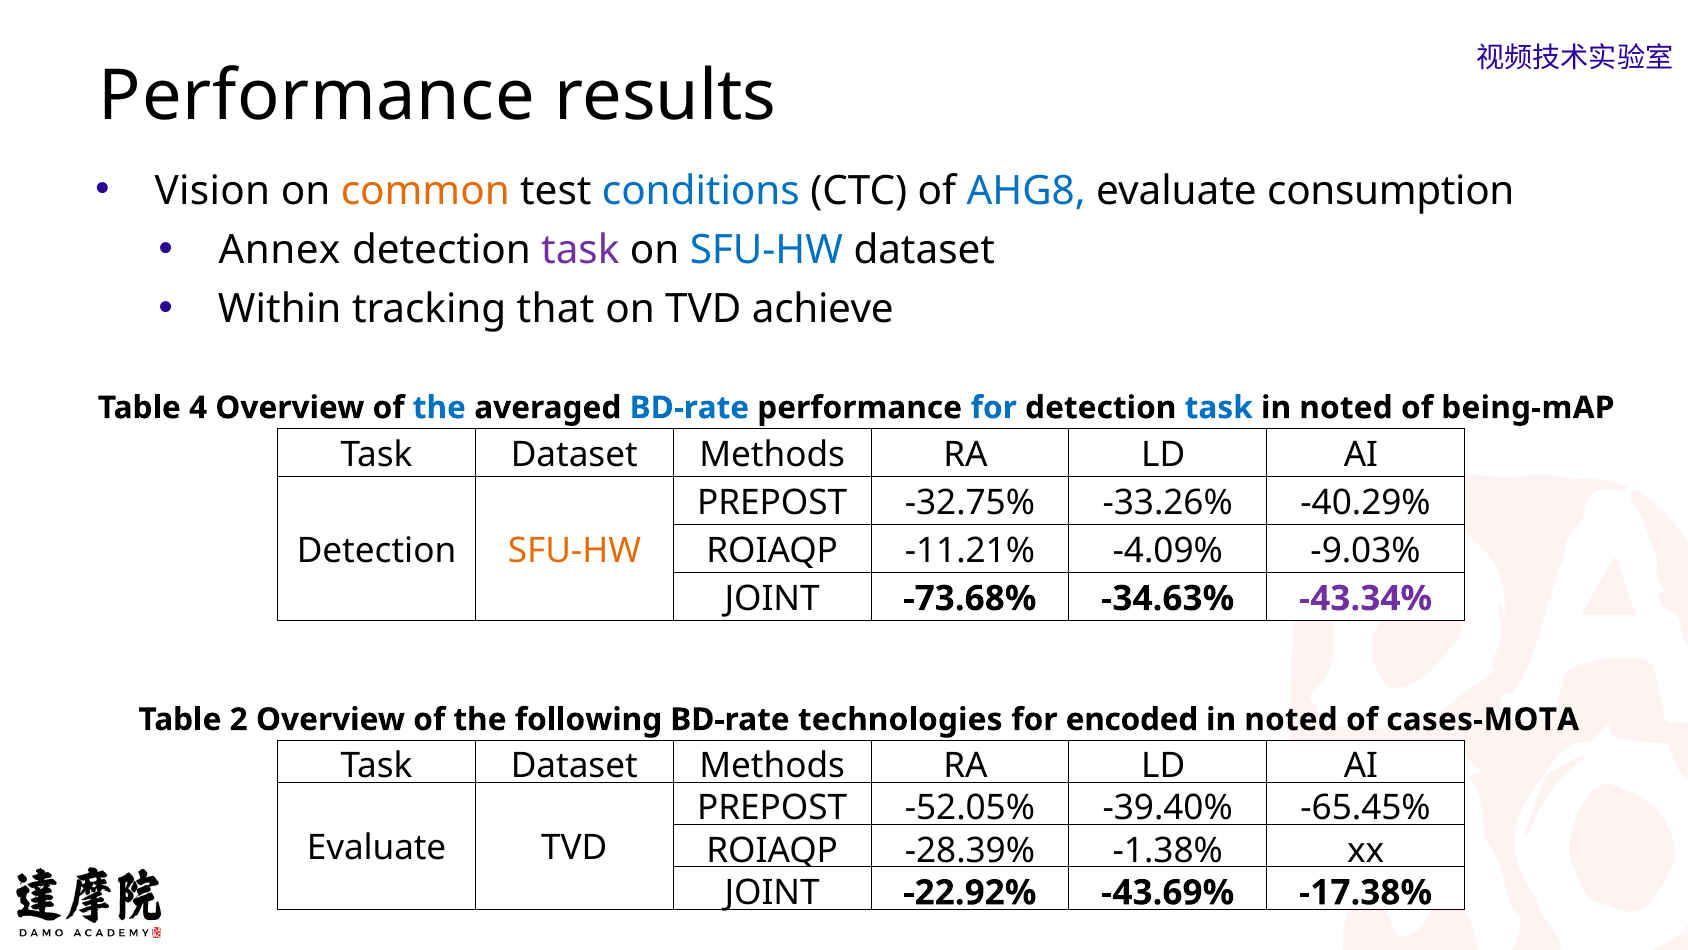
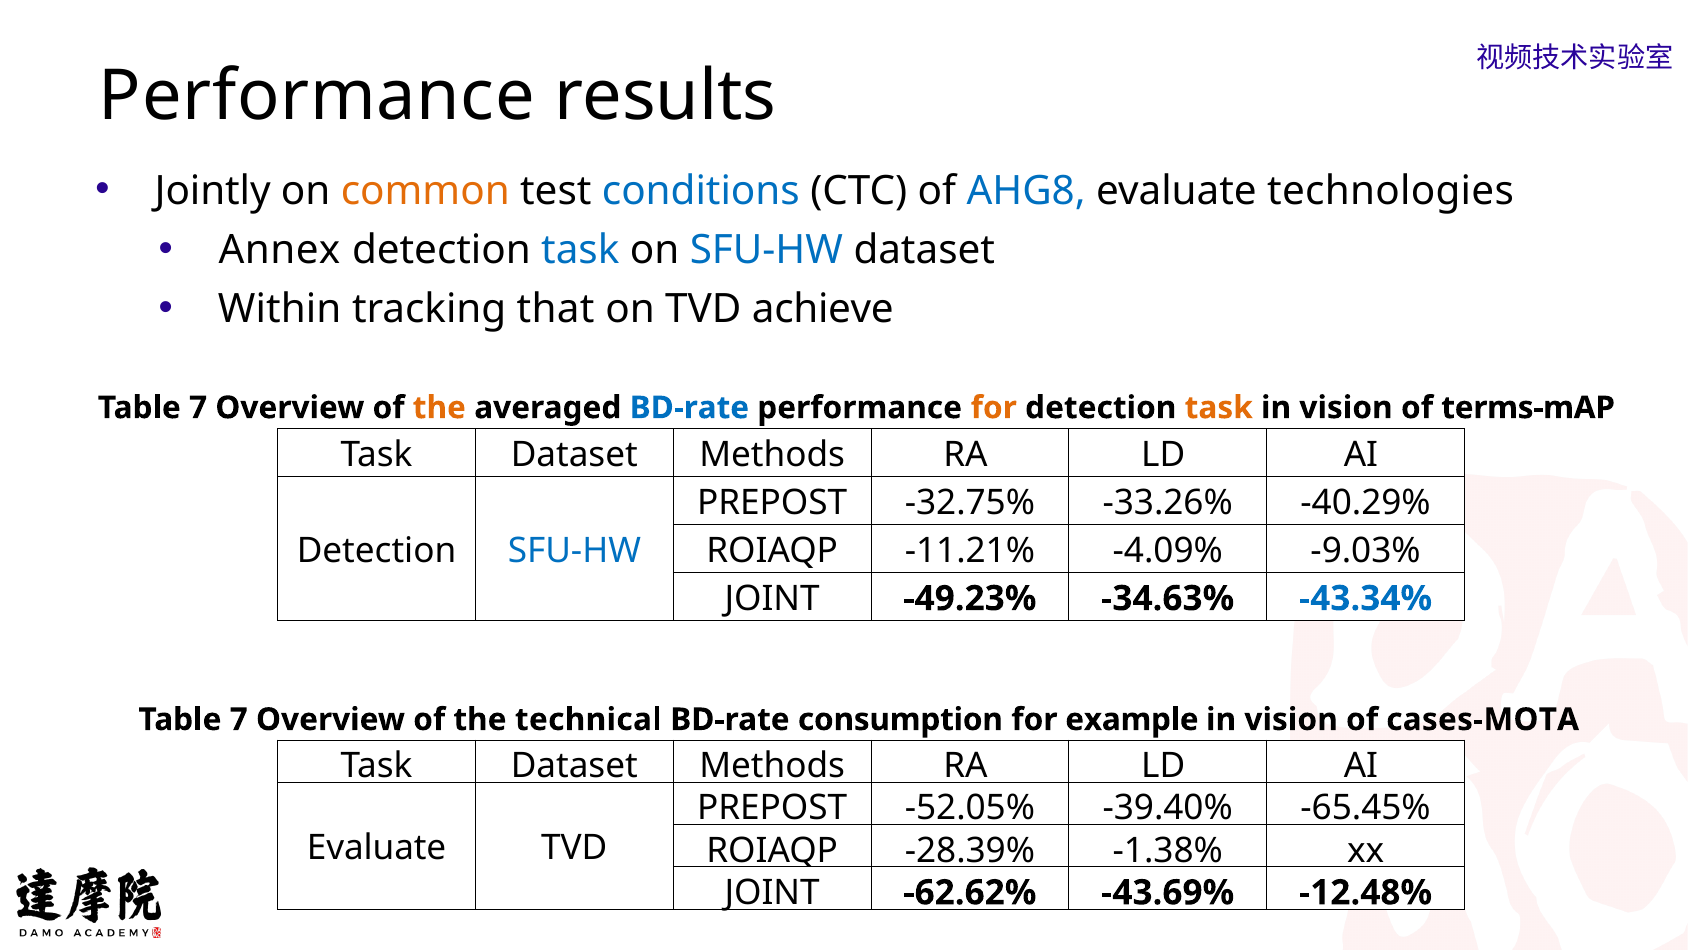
Vision: Vision -> Jointly (213, 191)
consumption: consumption -> technologies (1391, 191)
task colour: purple -> blue (580, 250)
4: 4 -> 7 (198, 408)
the colour: blue -> orange (439, 408)
for colour: blue -> orange (994, 408)
task colour: blue -> orange (1219, 408)
noted: noted -> vision (1346, 408)
being-mAP: being-mAP -> terms-mAP (1528, 408)
SFU-HW colour: orange -> blue (574, 550)
-73.68%: -73.68% -> -49.23% (970, 598)
-43.34% colour: purple -> blue (1366, 598)
2: 2 -> 7 (239, 719)
following: following -> technical (588, 719)
technologies: technologies -> consumption (900, 719)
encoded: encoded -> example (1132, 719)
noted: noted -> vision (1291, 719)
-22.92%: -22.92% -> -62.62% (970, 892)
-17.38%: -17.38% -> -12.48% (1366, 892)
